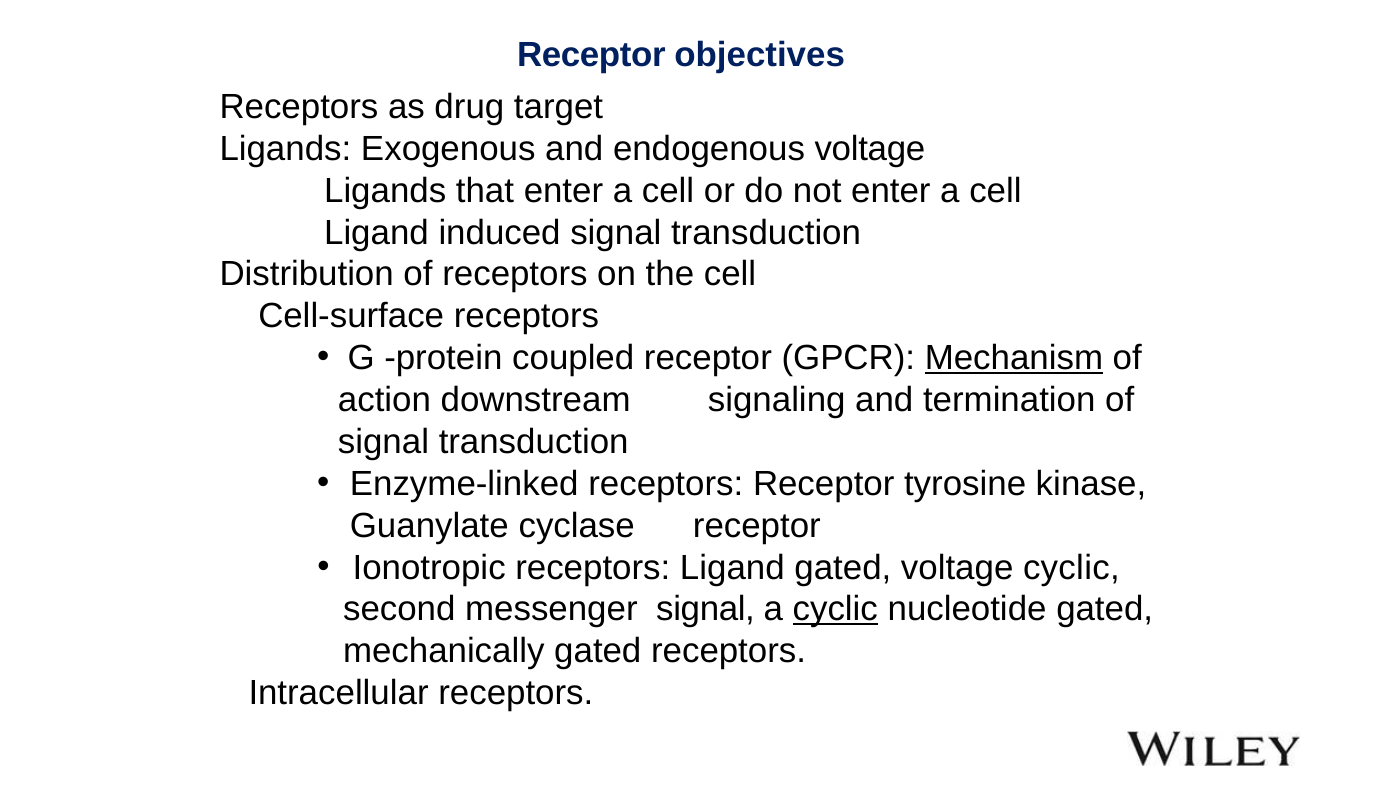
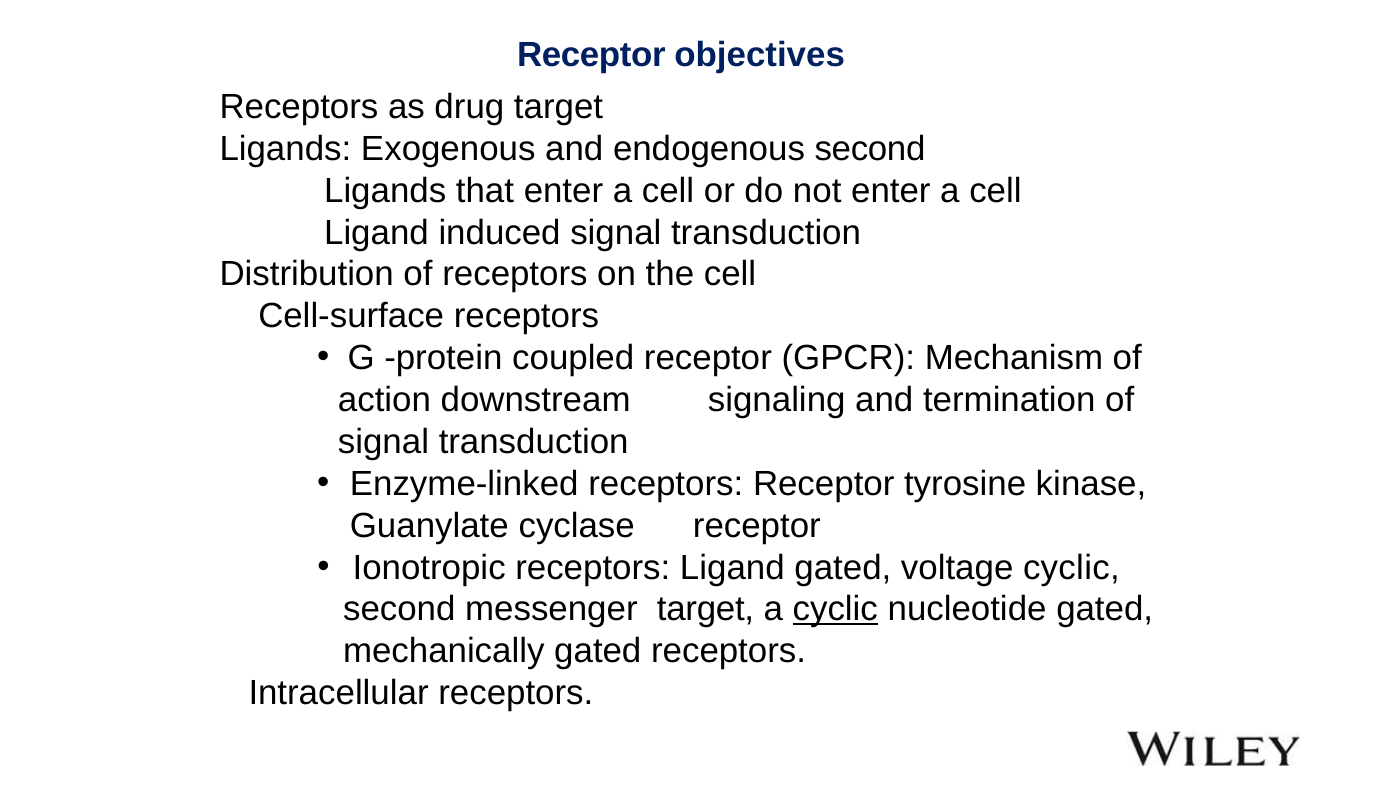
endogenous voltage: voltage -> second (870, 149)
Mechanism underline: present -> none (1014, 358)
messenger signal: signal -> target (706, 609)
